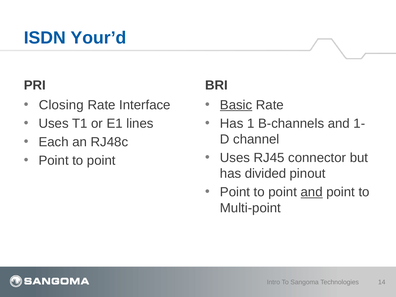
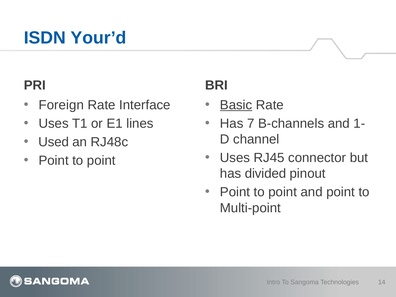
Closing: Closing -> Foreign (61, 105)
1: 1 -> 7 (251, 123)
Each: Each -> Used (54, 142)
and underline: present -> none (312, 192)
